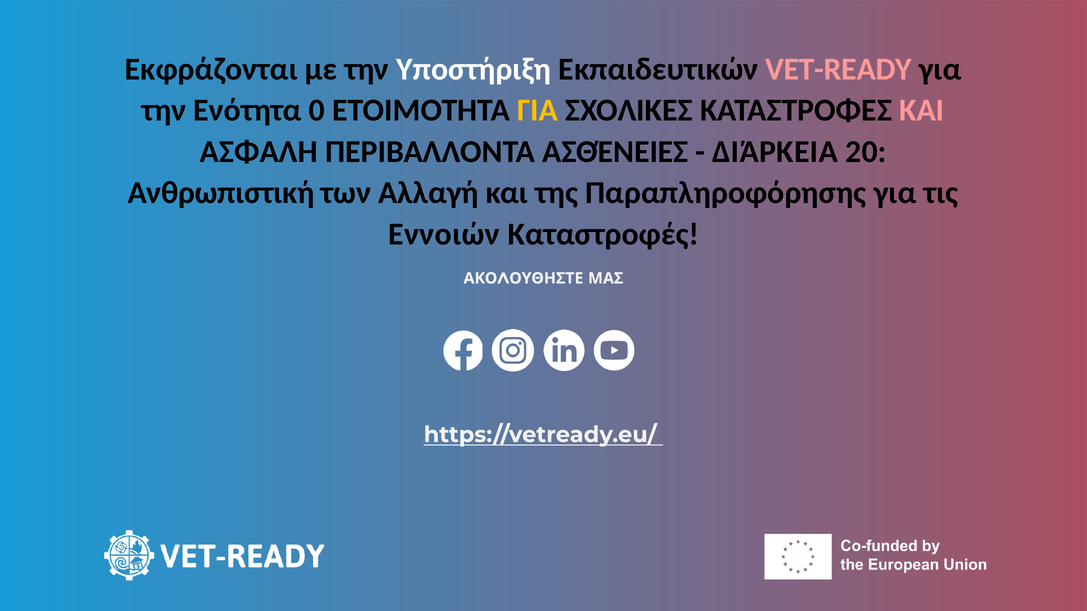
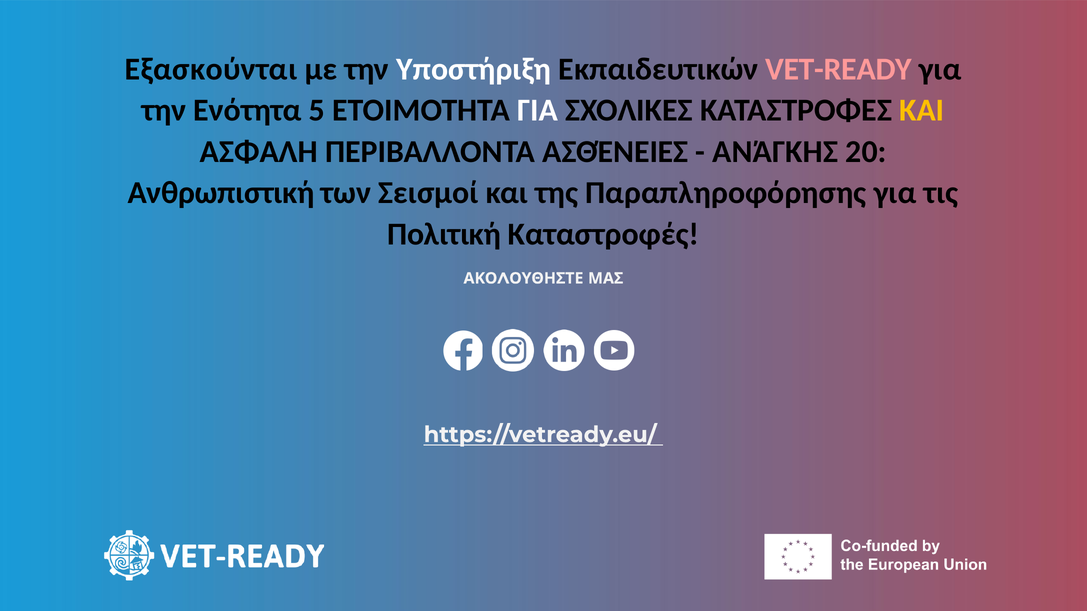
Εκφράζονται: Εκφράζονται -> Εξασκούνται (211, 69)
0: 0 -> 5 (317, 110)
ΓΙΑ colour: yellow -> white (538, 110)
ΚΑΙ colour: pink -> yellow (922, 110)
ΔΙΆΡΚΕΙΑ: ΔΙΆΡΚΕΙΑ -> ΑΝΆΓΚΗΣ (775, 152)
Αλλαγή: Αλλαγή -> Σεισμοί (428, 193)
Εννοιών: Εννοιών -> Πολιτική (444, 234)
